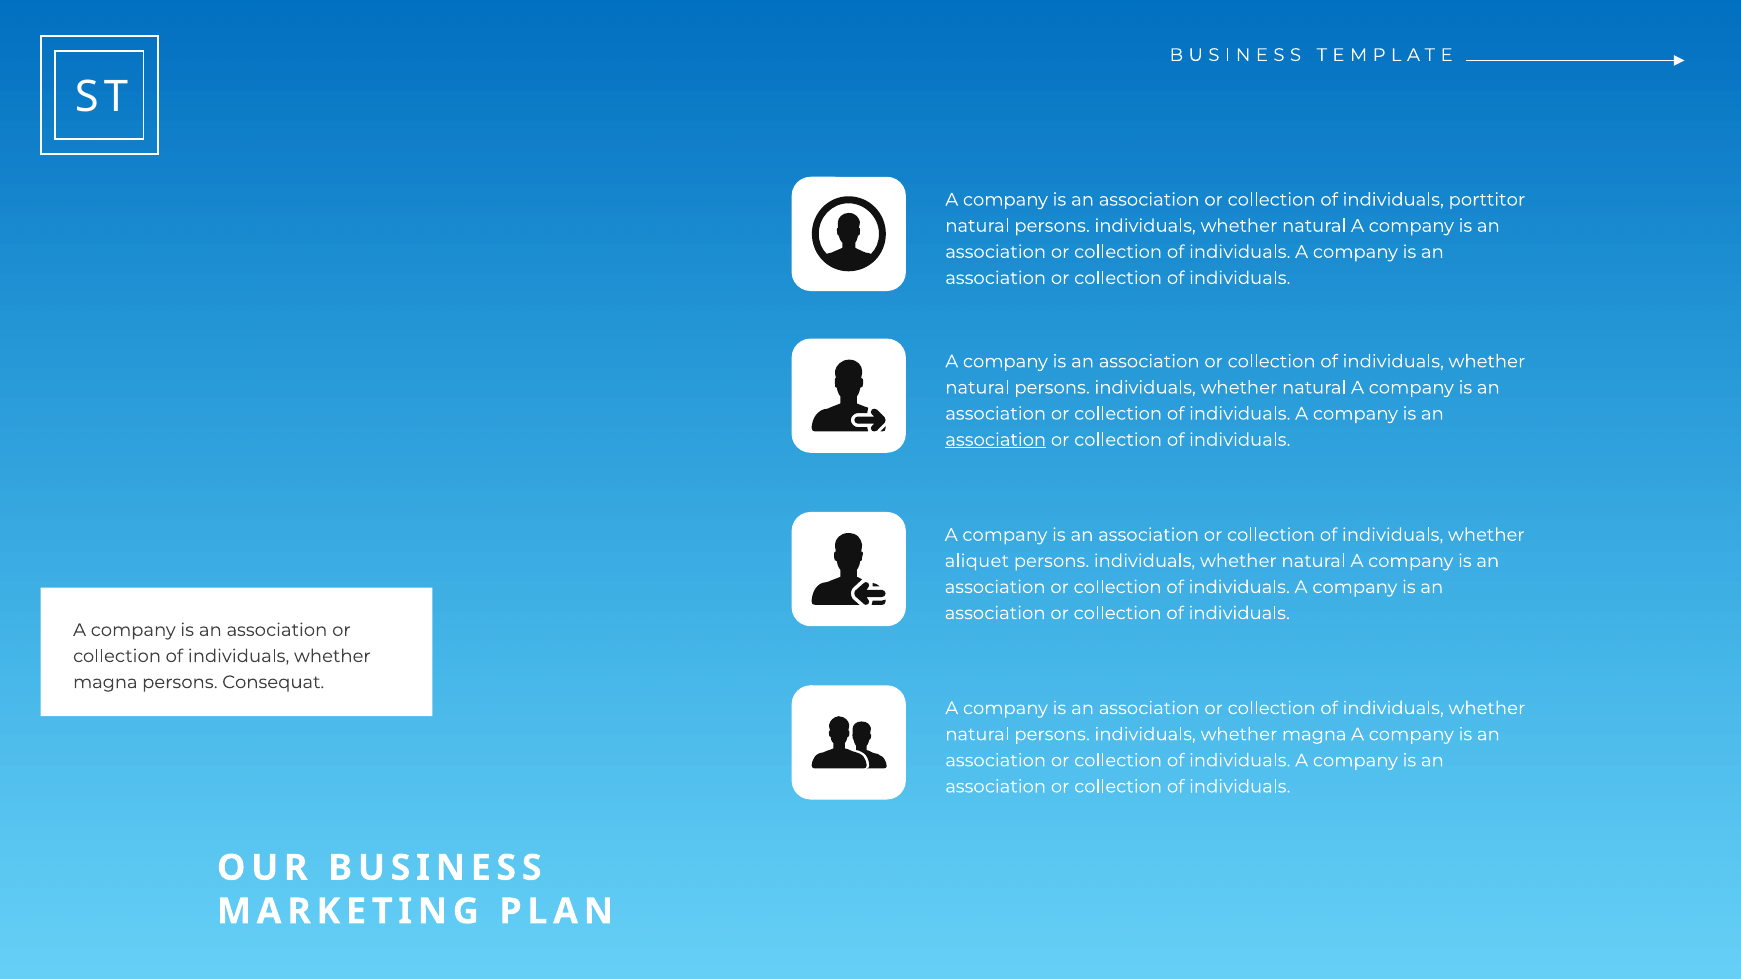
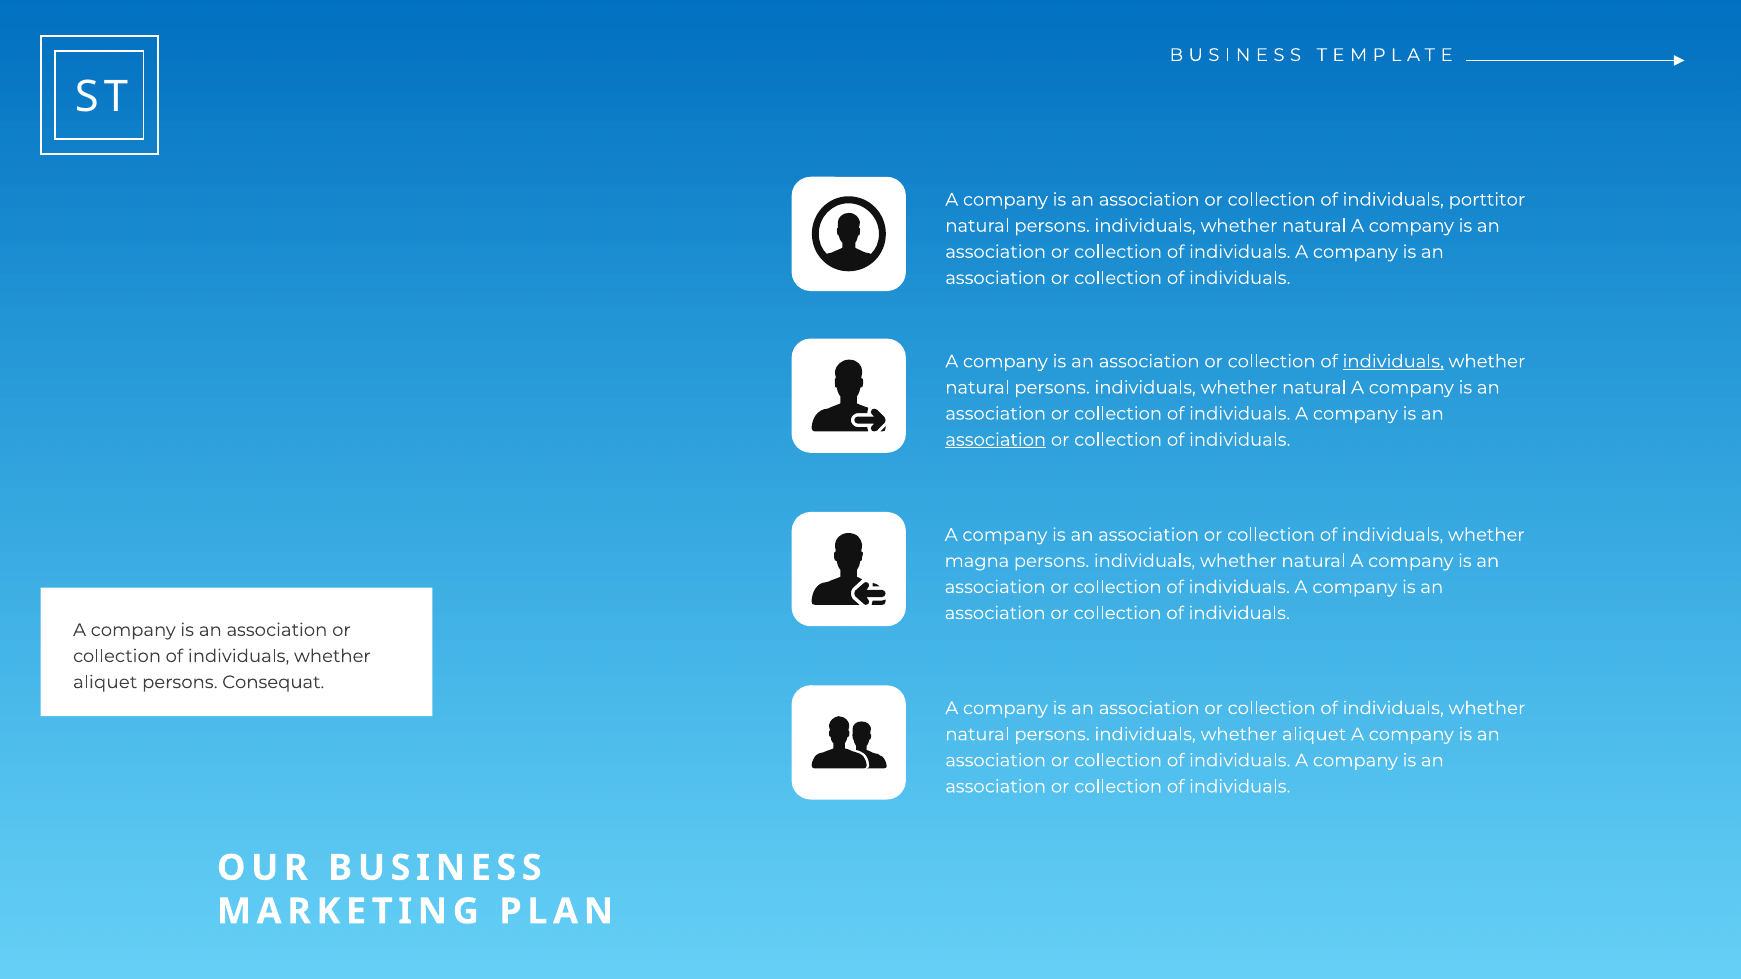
individuals underline: none -> present (1393, 362)
aliquet: aliquet -> magna (977, 561)
magna: magna -> aliquet (105, 682)
persons individuals whether magna: magna -> aliquet (1314, 735)
